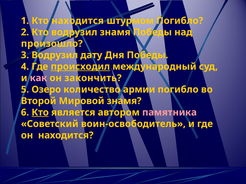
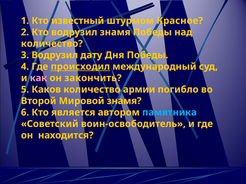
Кто находится: находится -> известный (78, 21)
штурмом Погибло: Погибло -> Красное (180, 21)
произошло: произошло -> количество (52, 44)
Озеро: Озеро -> Каков (46, 90)
Кто underline: present -> none (40, 113)
памятника colour: pink -> light blue (169, 113)
